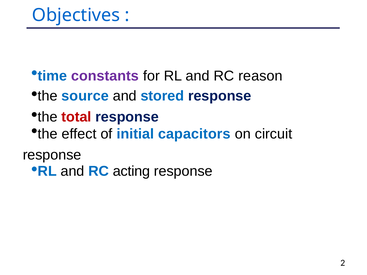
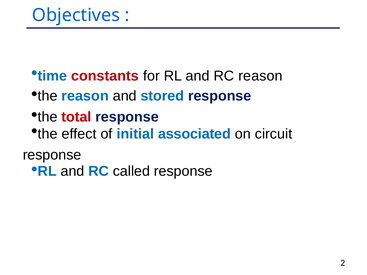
constants colour: purple -> red (105, 76)
source: source -> reason (85, 96)
capacitors: capacitors -> associated (194, 134)
acting: acting -> called (131, 171)
